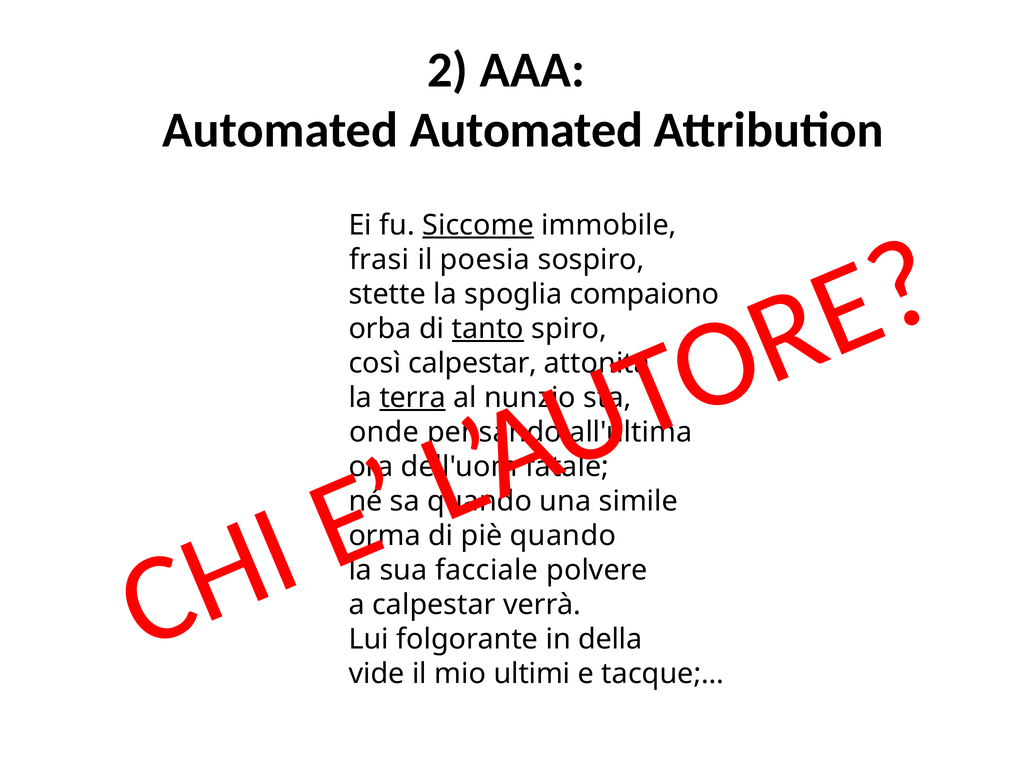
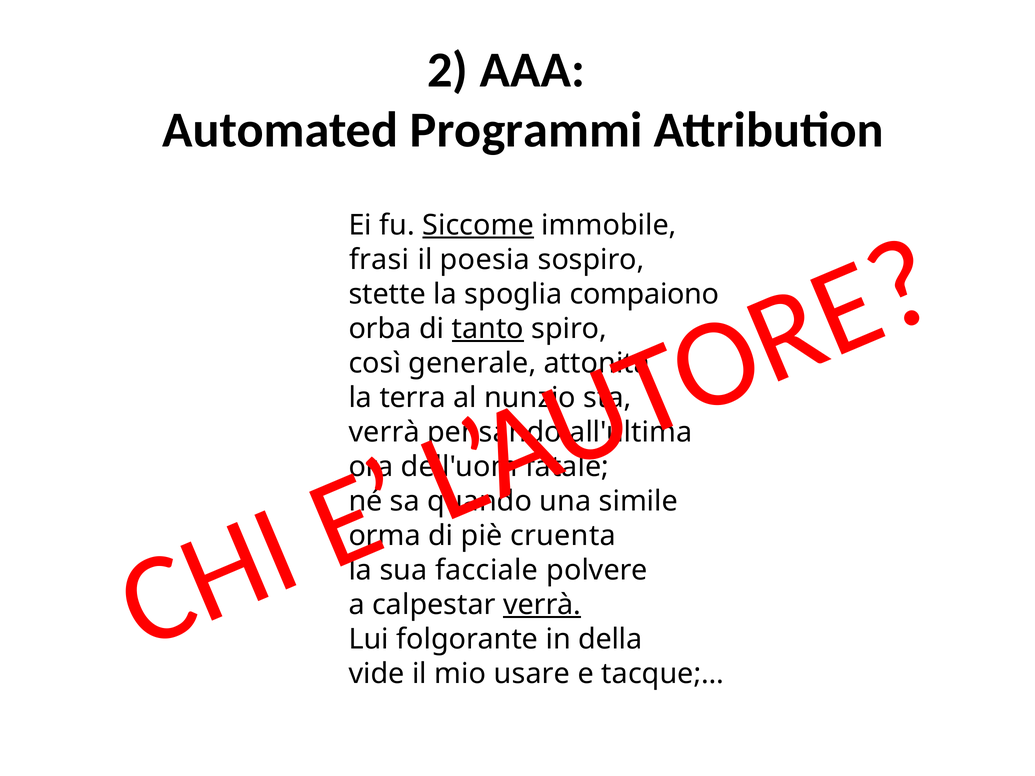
Automated Automated: Automated -> Programmi (526, 130)
così calpestar: calpestar -> generale (472, 363)
terra underline: present -> none (413, 398)
onde: onde -> verrà (384, 432)
quando: quando -> cruenta (563, 536)
verrà underline: none -> present (542, 605)
ultimi: ultimi -> usare (532, 674)
